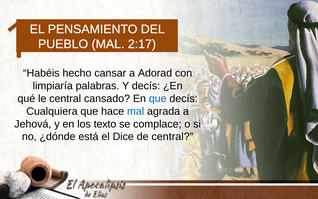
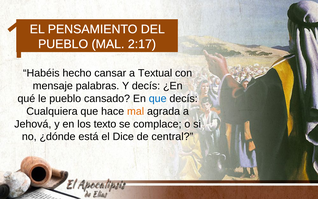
Adorad: Adorad -> Textual (155, 73)
limpiaría: limpiaría -> mensaje (53, 86)
le central: central -> pueblo (65, 98)
mal colour: blue -> orange (136, 111)
